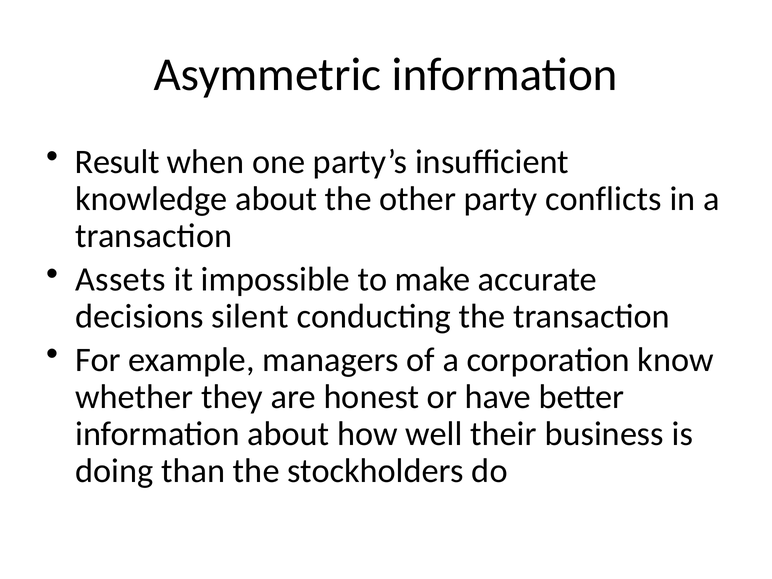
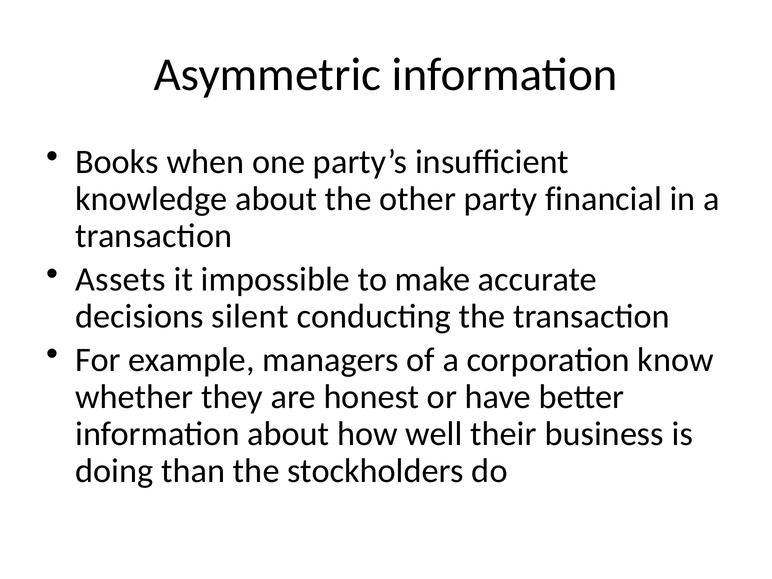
Result: Result -> Books (117, 162)
conflicts: conflicts -> financial (603, 199)
